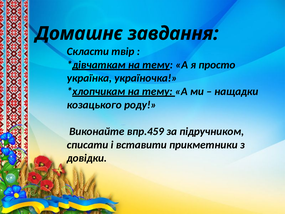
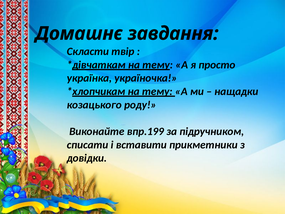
впр.459: впр.459 -> впр.199 (145, 131)
